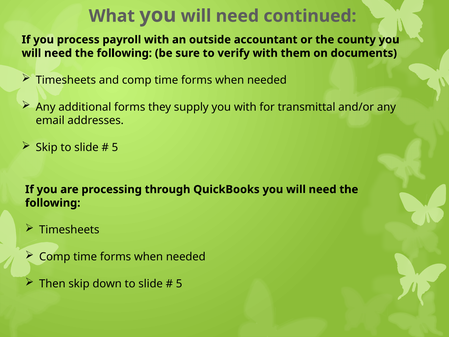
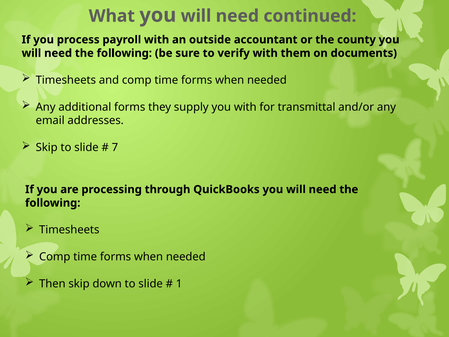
5: 5 -> 7 (115, 147)
5: 5 -> 1 (179, 284)
